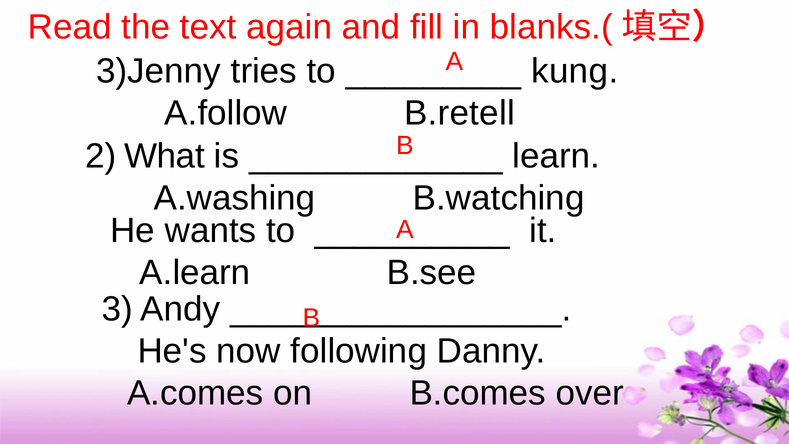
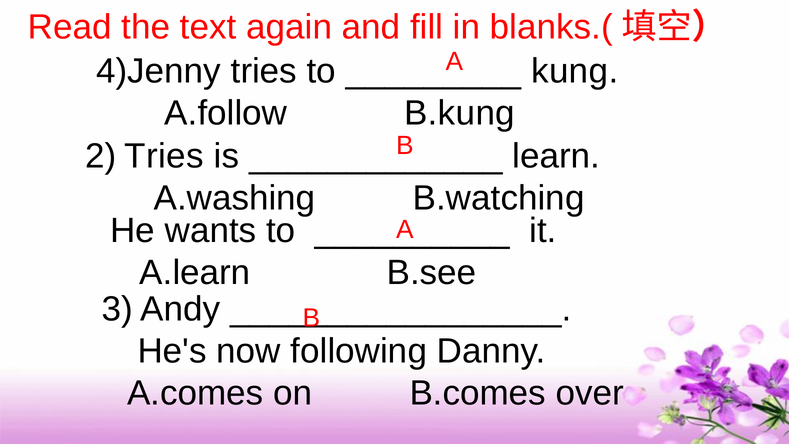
3)Jenny: 3)Jenny -> 4)Jenny (159, 71)
B.retell: B.retell -> B.kung (459, 113)
2 What: What -> Tries (164, 156)
